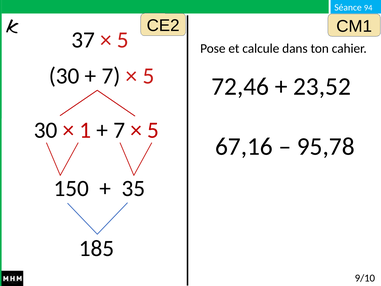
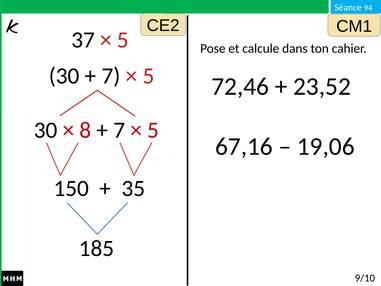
1: 1 -> 8 (85, 130)
95,78: 95,78 -> 19,06 (326, 146)
